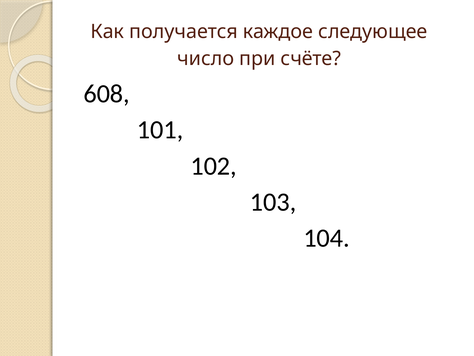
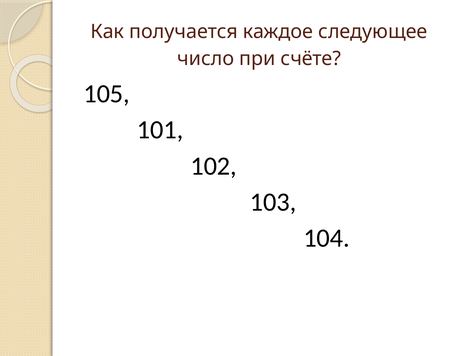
608: 608 -> 105 (107, 94)
